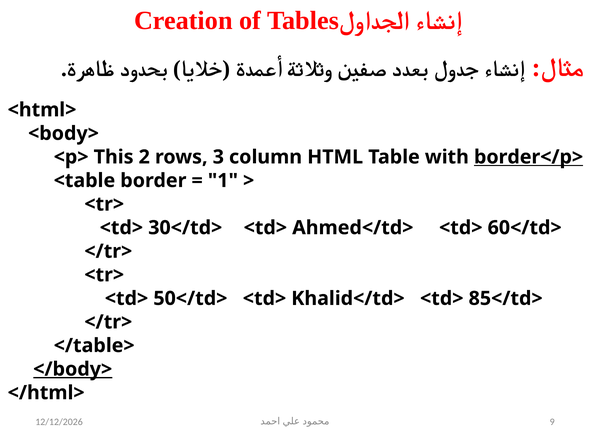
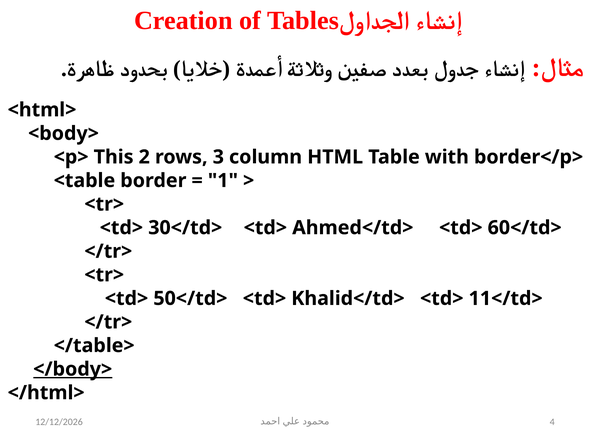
border</p> underline: present -> none (529, 157)
85</td>: 85</td> -> 11</td> (506, 299)
9: 9 -> 4 (552, 422)
